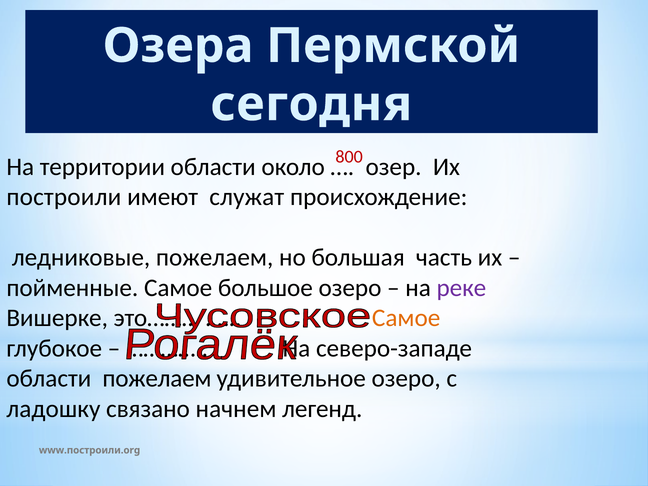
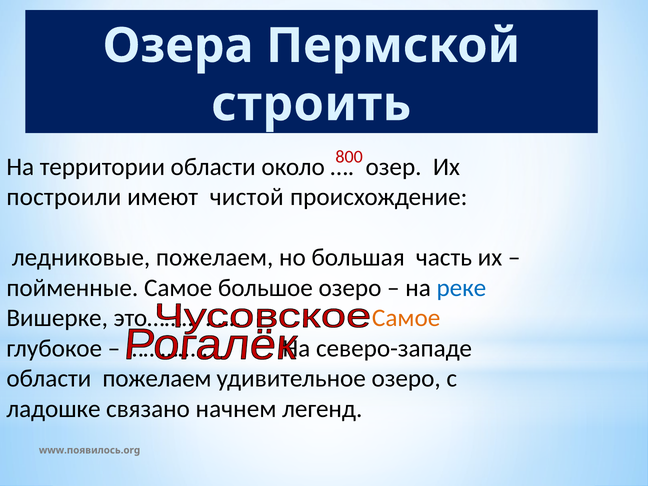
сегодня: сегодня -> строить (311, 104)
служат: служат -> чистой (247, 197)
реке colour: purple -> blue (461, 288)
ладошку: ладошку -> ладошке (53, 409)
www.построили.org: www.построили.org -> www.появилось.org (89, 450)
